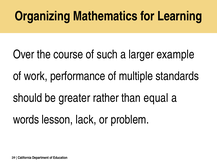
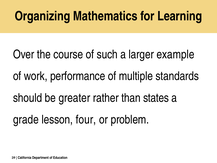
equal: equal -> states (156, 98)
words: words -> grade (26, 119)
lack: lack -> four (86, 119)
